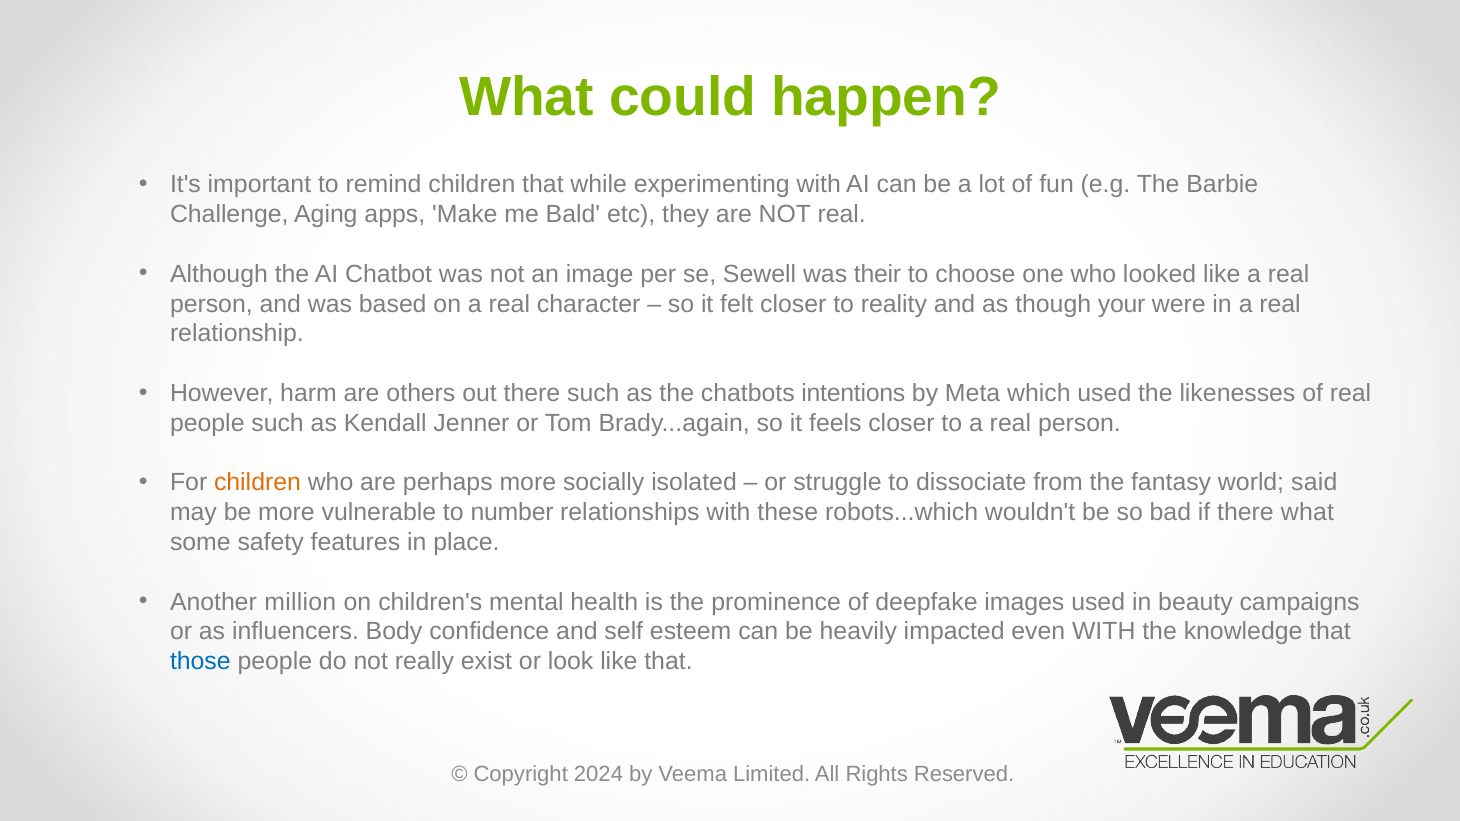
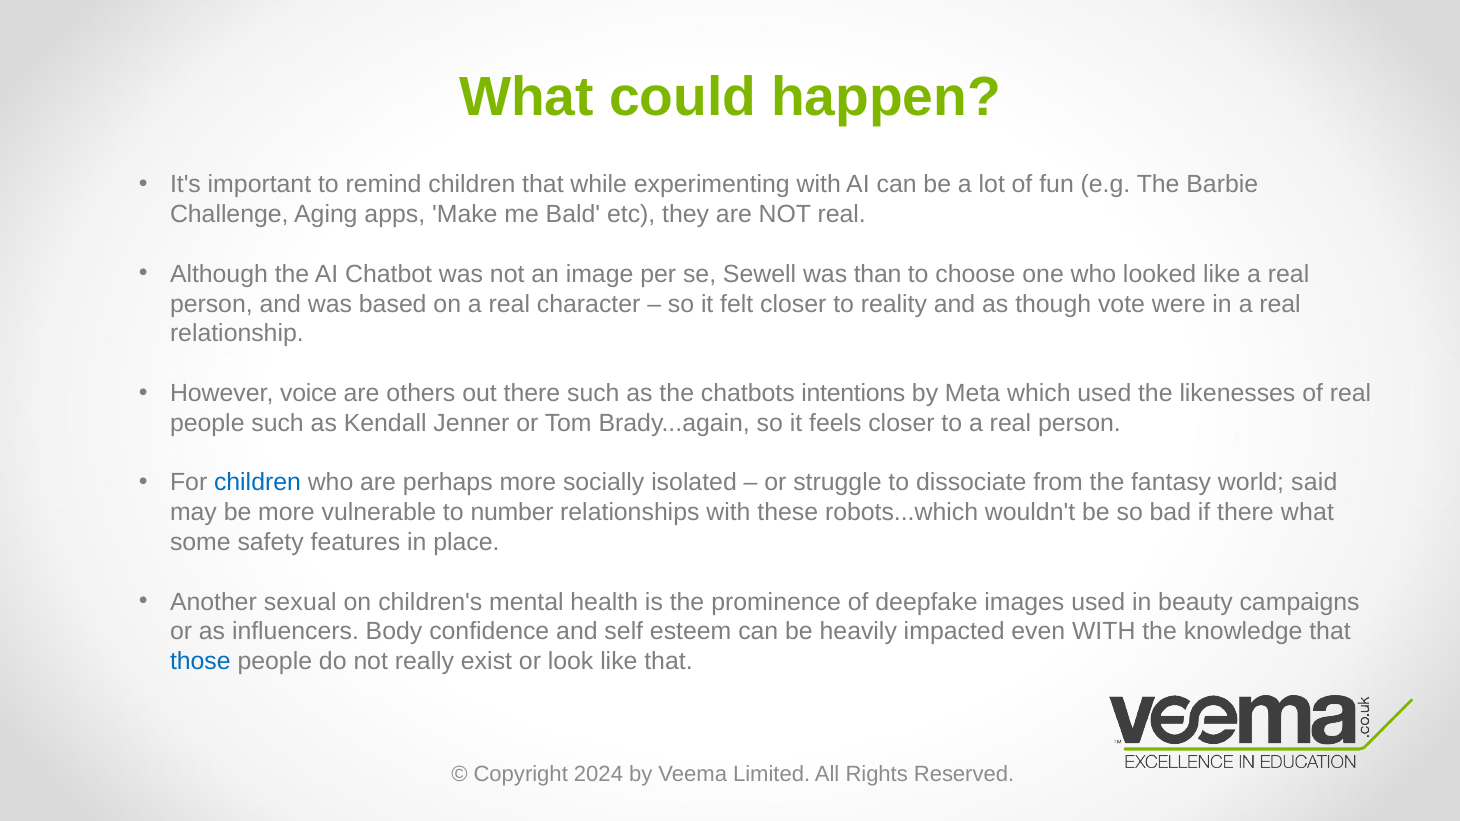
their: their -> than (878, 274)
your: your -> vote (1121, 304)
harm: harm -> voice (309, 393)
children colour: orange -> blue (257, 483)
million: million -> sexual (300, 602)
